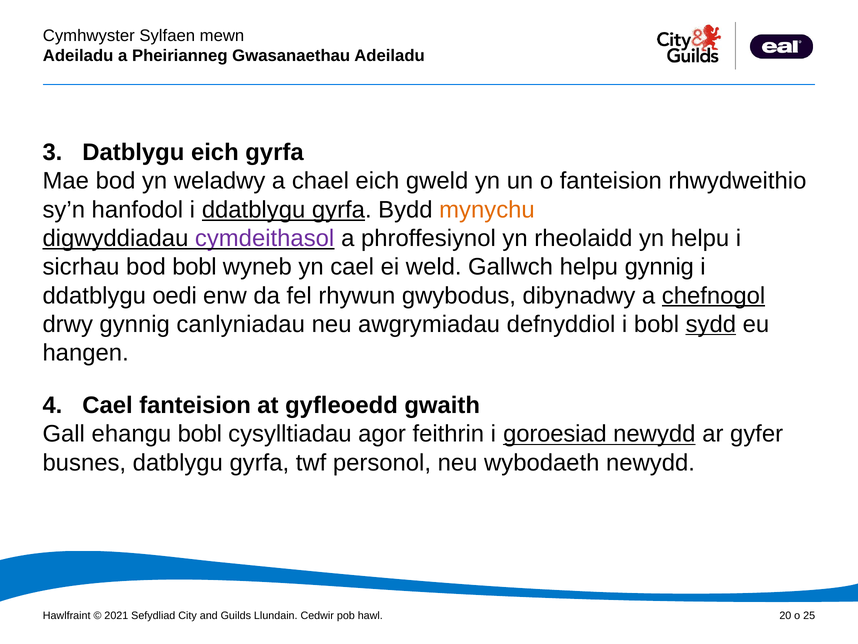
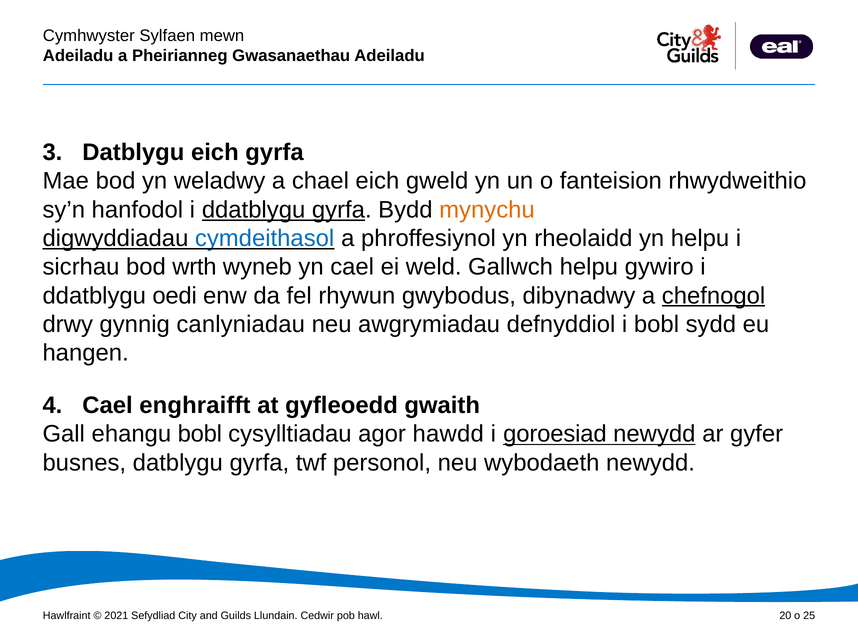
cymdeithasol colour: purple -> blue (265, 238)
bod bobl: bobl -> wrth (194, 267)
helpu gynnig: gynnig -> gywiro (659, 267)
sydd underline: present -> none (711, 324)
Cael fanteision: fanteision -> enghraifft (195, 405)
feithrin: feithrin -> hawdd (448, 434)
